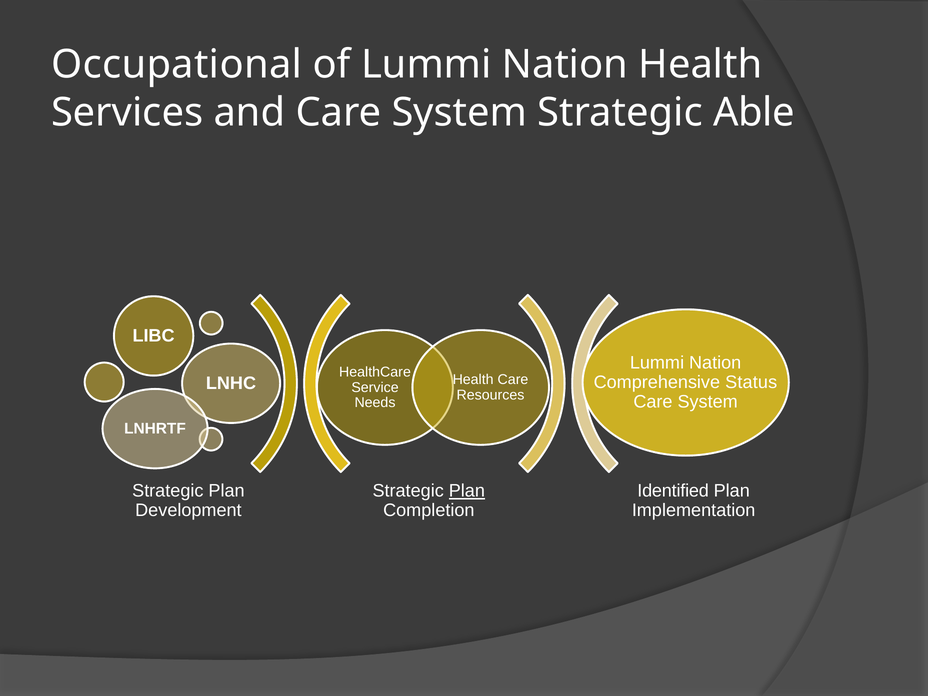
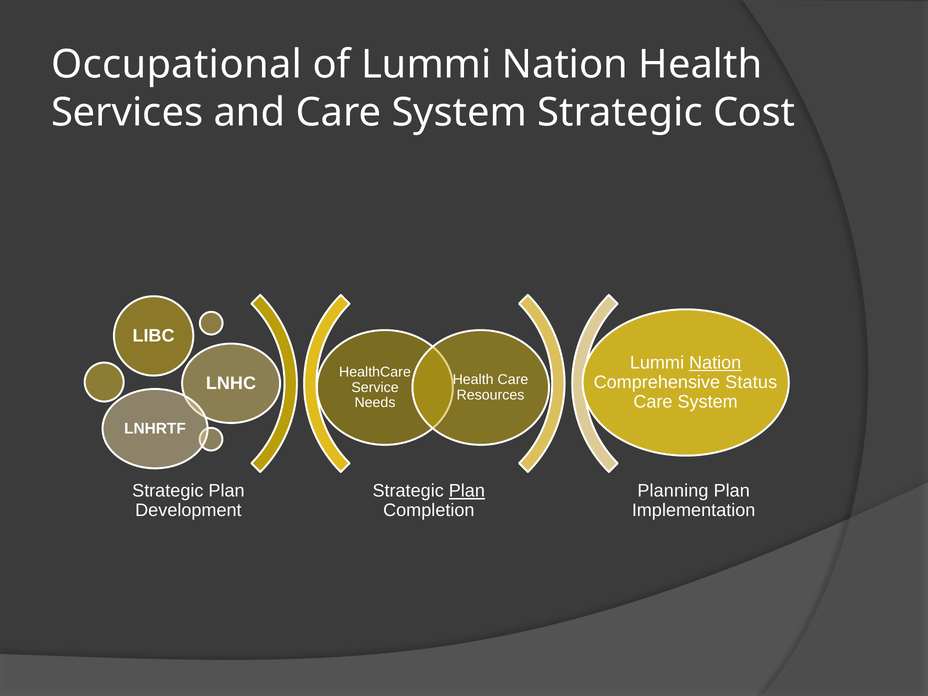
Able: Able -> Cost (754, 113)
Nation underline: none -> present (715, 363)
Identified: Identified -> Planning (673, 491)
